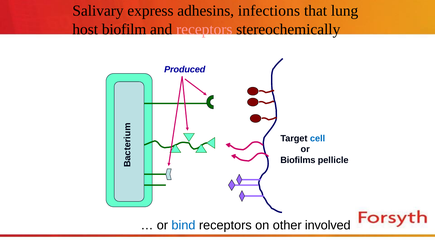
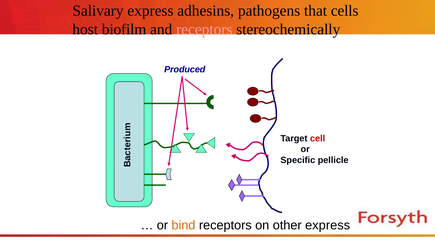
infections: infections -> pathogens (269, 11)
lung: lung -> cells (345, 11)
cell colour: blue -> red (318, 138)
Biofilms: Biofilms -> Specific (298, 160)
bind colour: blue -> orange (183, 225)
other involved: involved -> express (328, 225)
